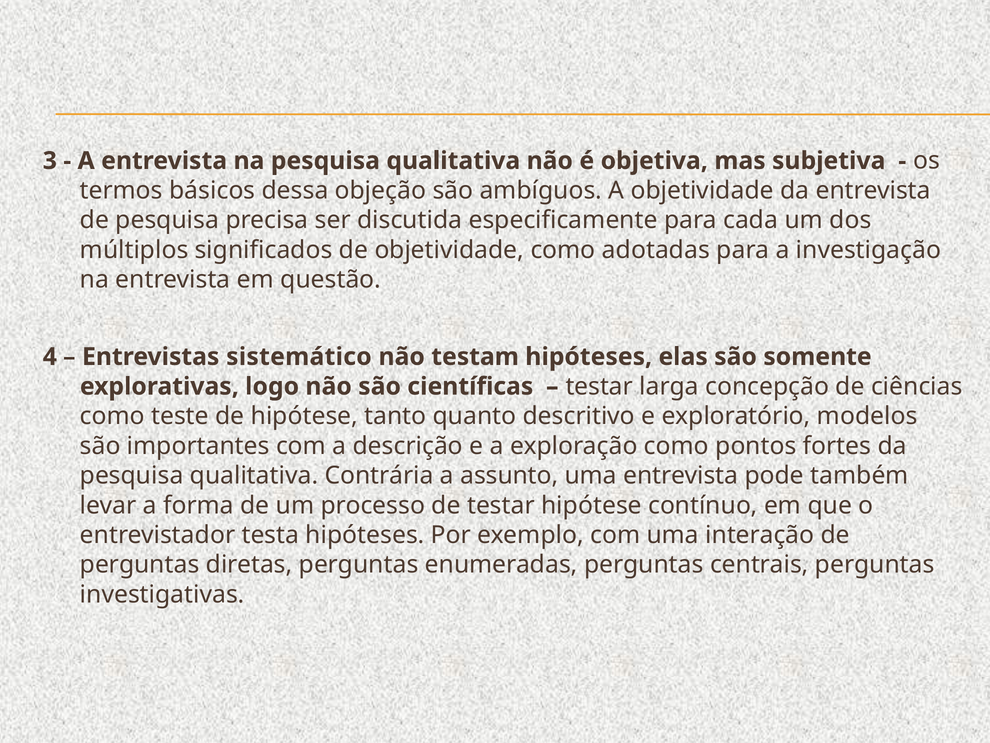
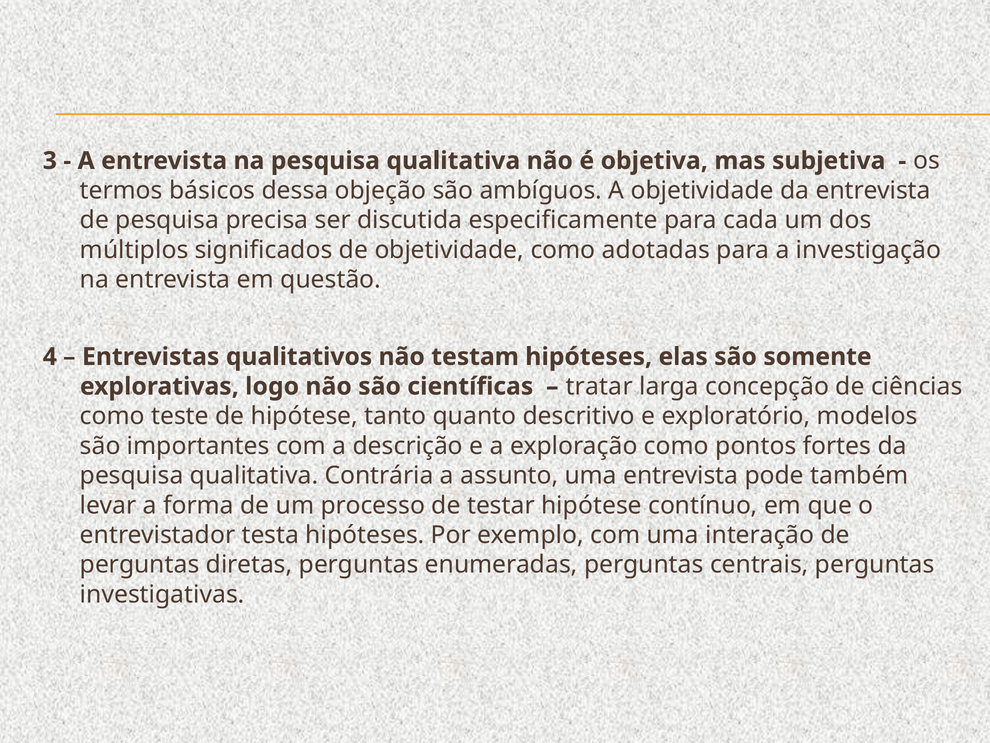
sistemático: sistemático -> qualitativos (299, 356)
testar: testar -> tratar (599, 386)
